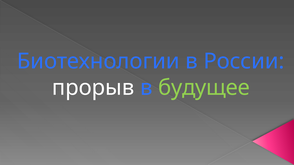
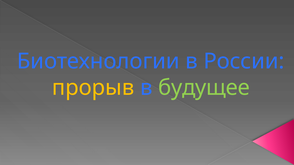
прорыв colour: white -> yellow (93, 88)
